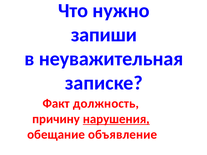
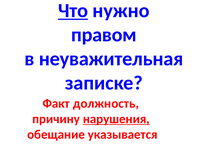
Что underline: none -> present (73, 11)
запиши: запиши -> правом (104, 35)
объявление: объявление -> указывается (123, 135)
